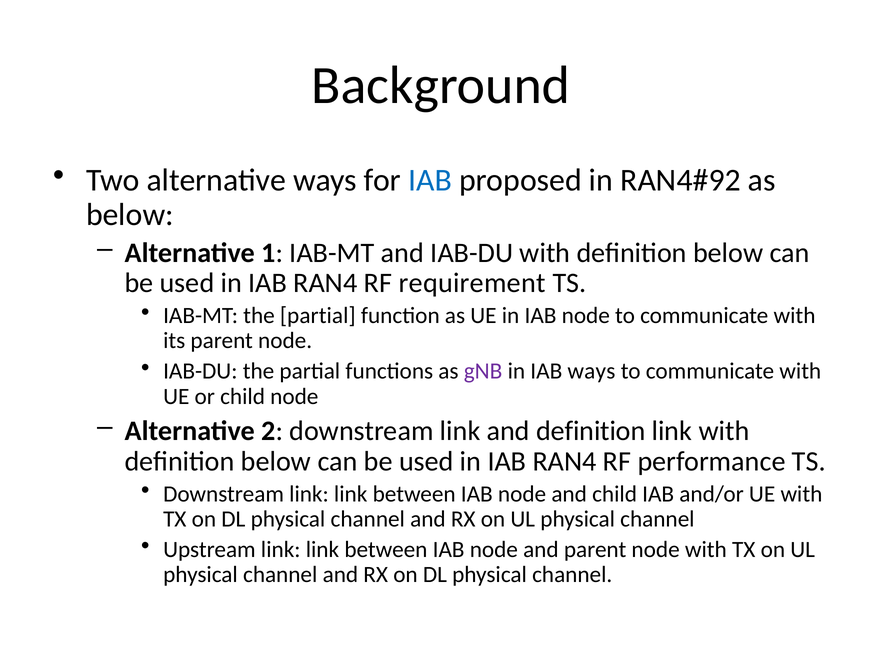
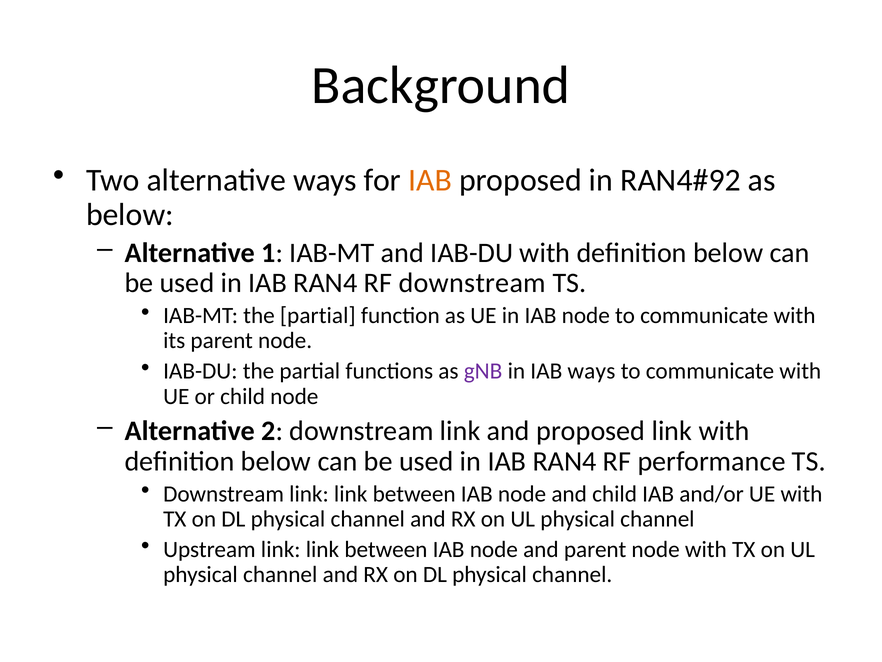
IAB colour: blue -> orange (430, 180)
RF requirement: requirement -> downstream (472, 283)
and definition: definition -> proposed (591, 431)
